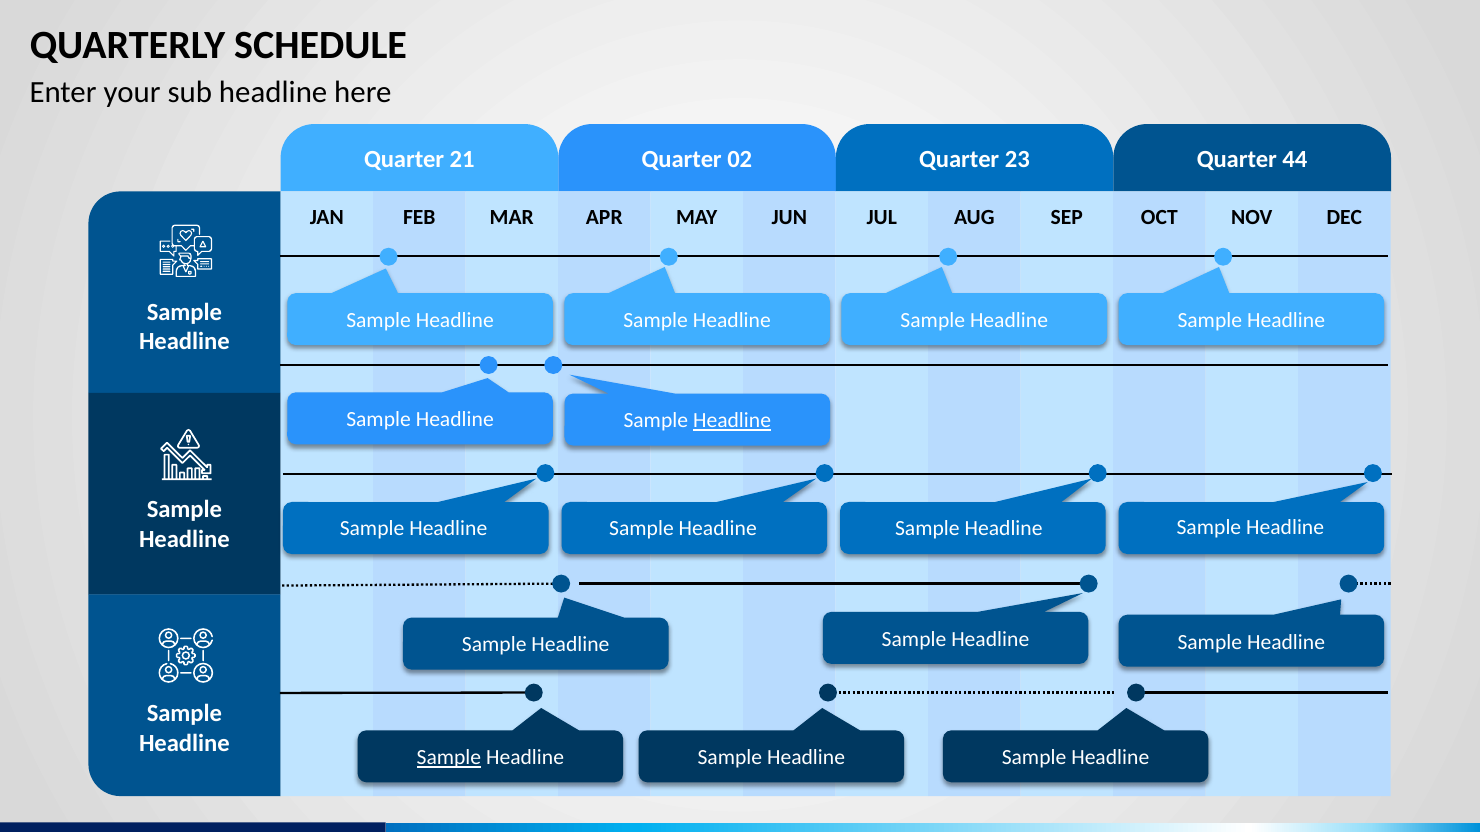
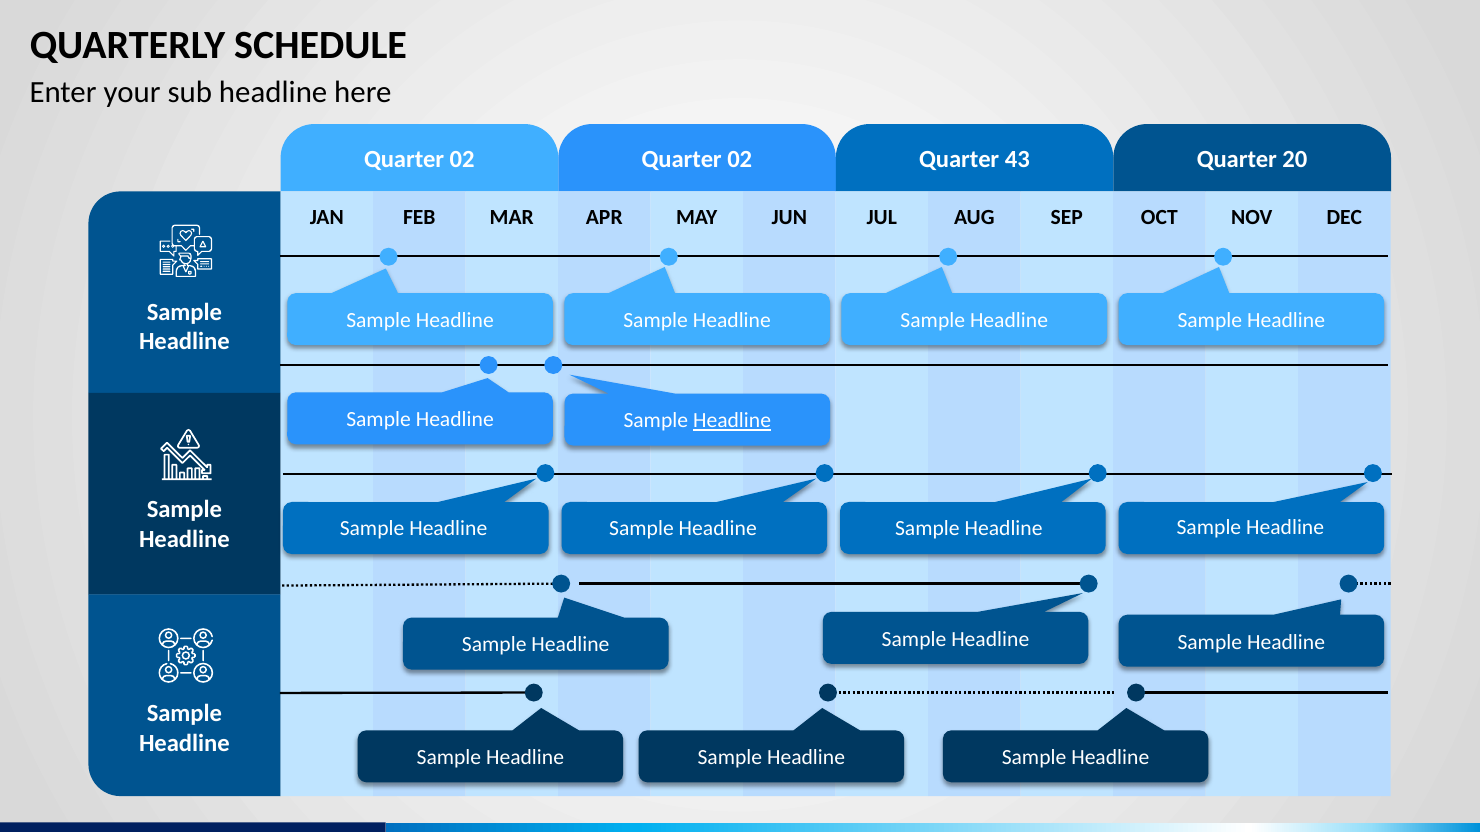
21: 21 -> 02 (462, 159)
23: 23 -> 43 (1017, 159)
44: 44 -> 20 (1295, 159)
Sample underline: present -> none (449, 758)
